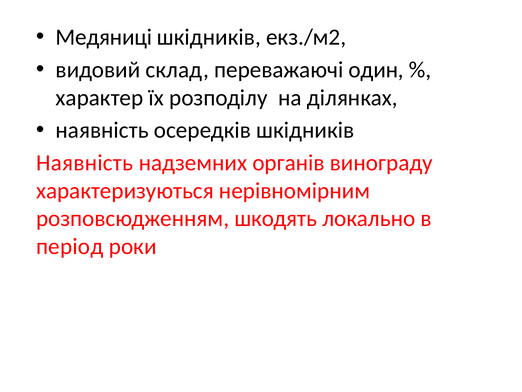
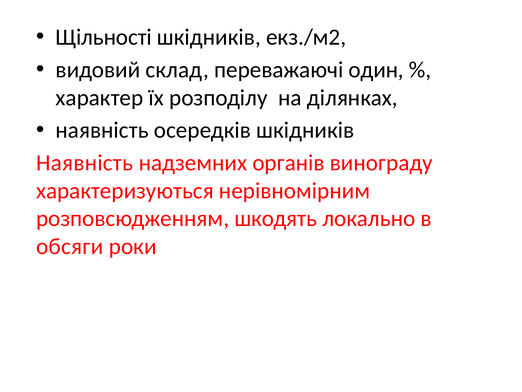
Медяниці: Медяниці -> Щільності (104, 37)
період: період -> обсяги (70, 246)
